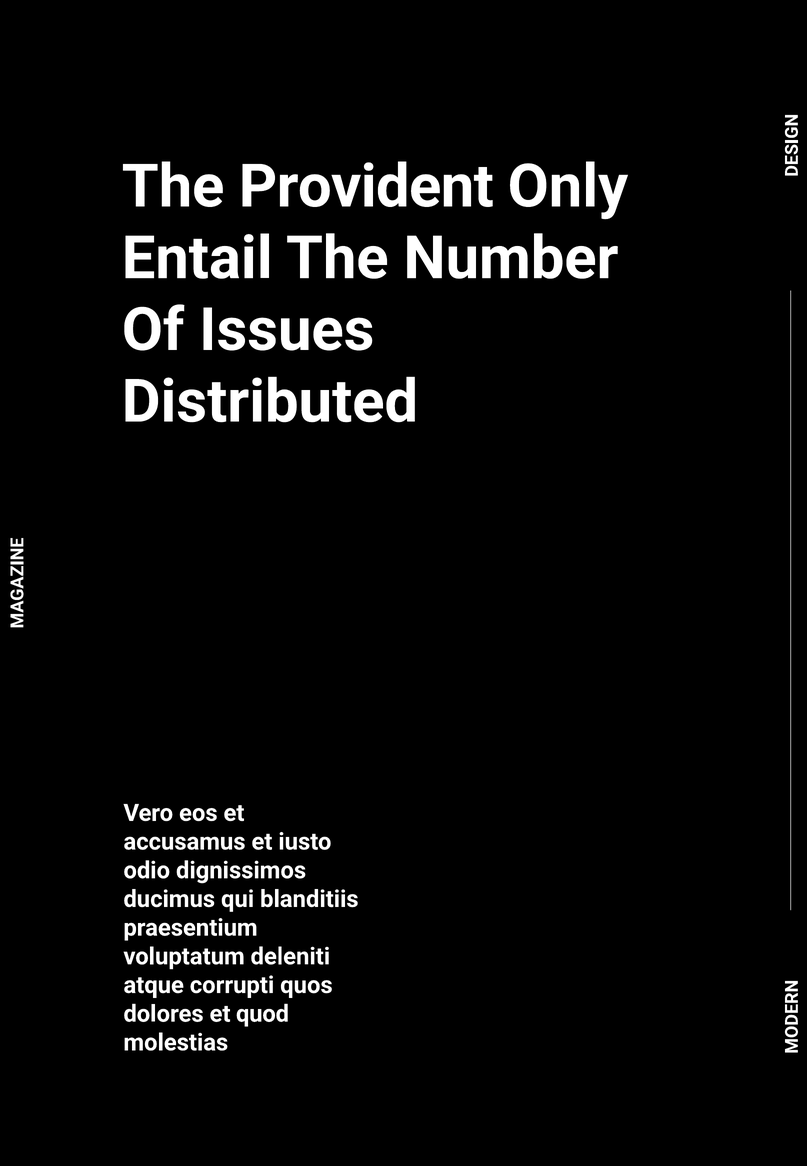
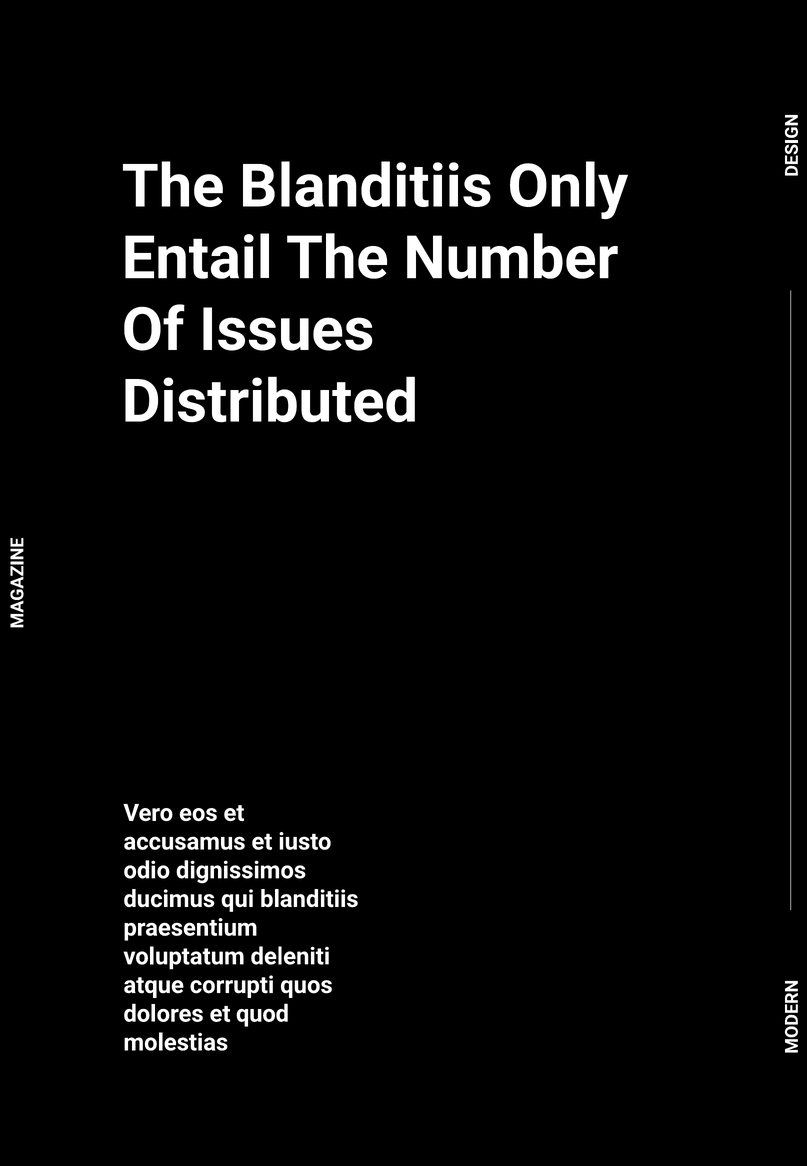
The Provident: Provident -> Blanditiis (366, 187)
